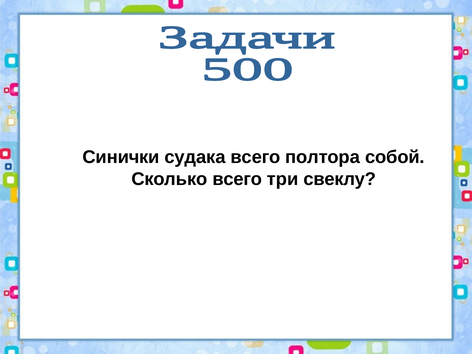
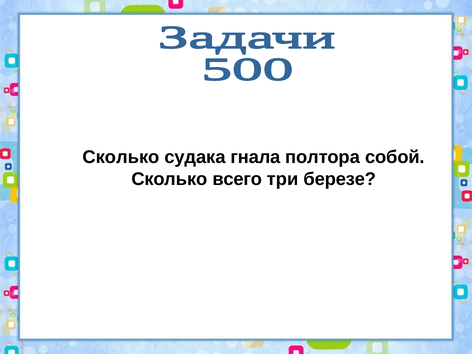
Синички: Синички -> Сколько (121, 157)
судака всего: всего -> гнала (255, 157)
свеклу: свеклу -> березе (340, 179)
